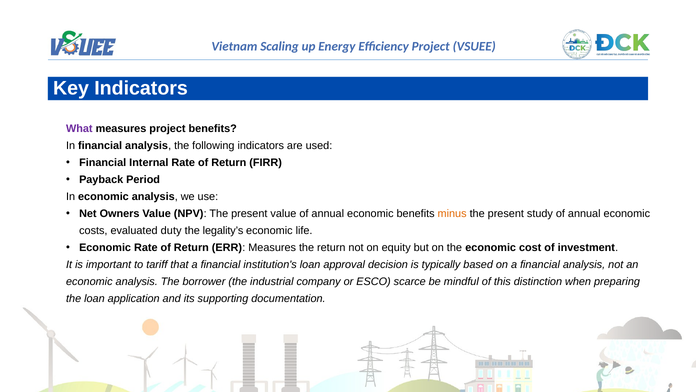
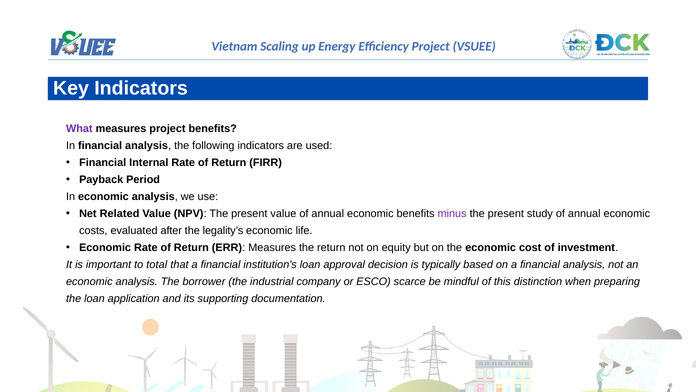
Owners: Owners -> Related (120, 214)
minus colour: orange -> purple (452, 214)
duty: duty -> after (171, 230)
tariff: tariff -> total (157, 264)
